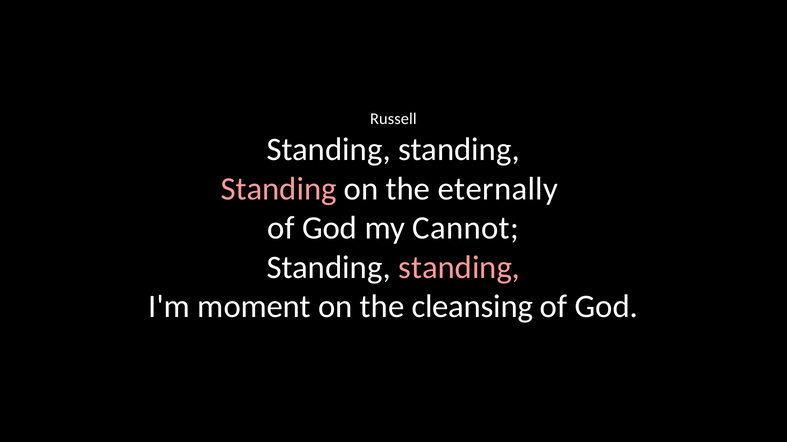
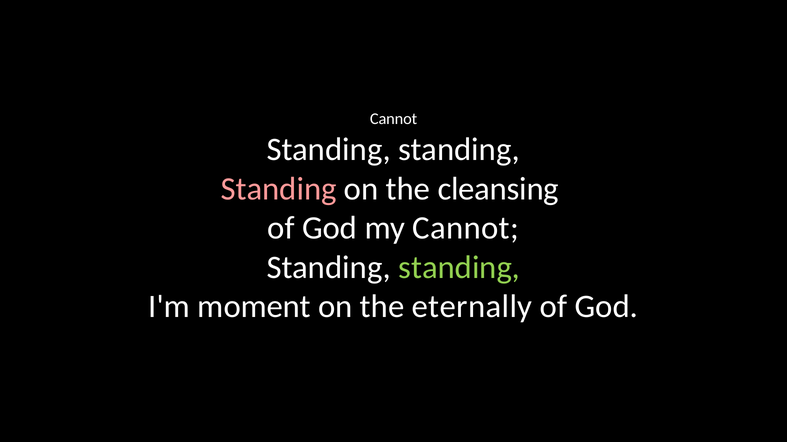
Russell: Russell -> Cannot (394, 119)
eternally: eternally -> cleansing (498, 189)
standing colour: pink -> light green (459, 268)
cleansing: cleansing -> eternally (472, 307)
